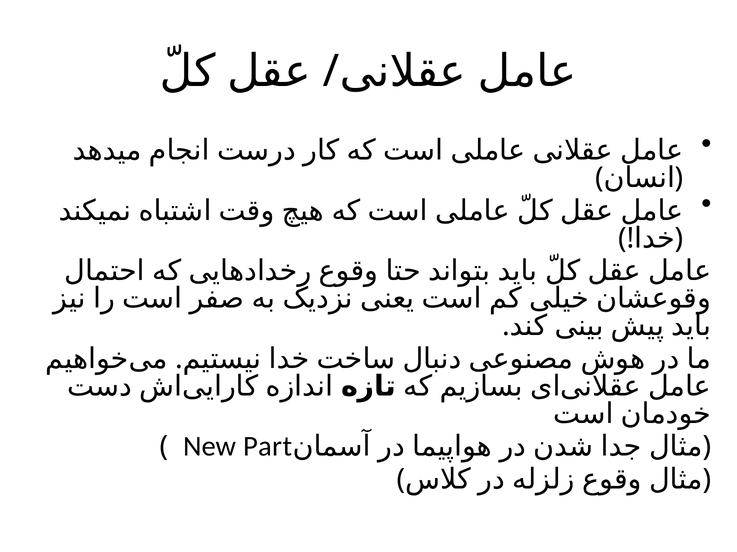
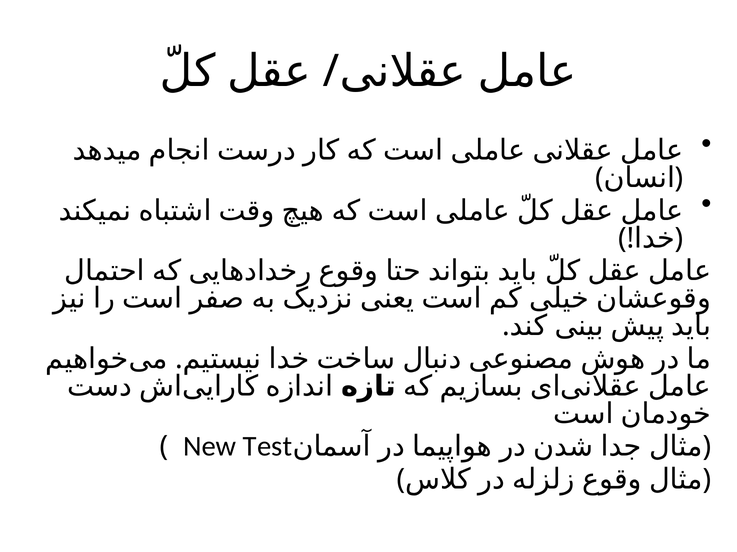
Part: Part -> Test (268, 447)
